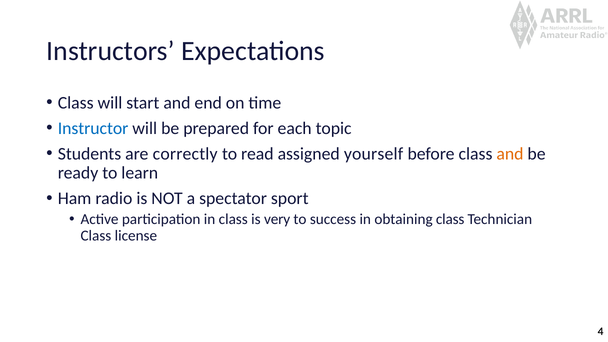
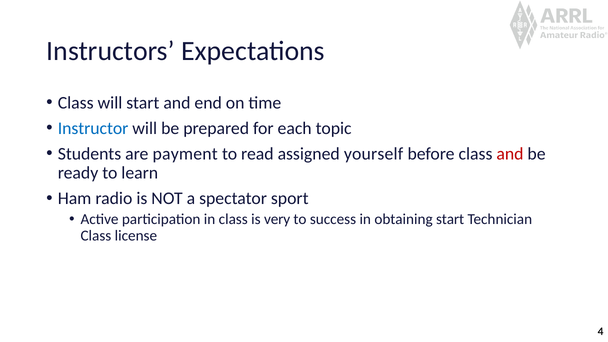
correctly: correctly -> payment (185, 154)
and colour: orange -> red (510, 154)
obtaining class: class -> start (450, 219)
